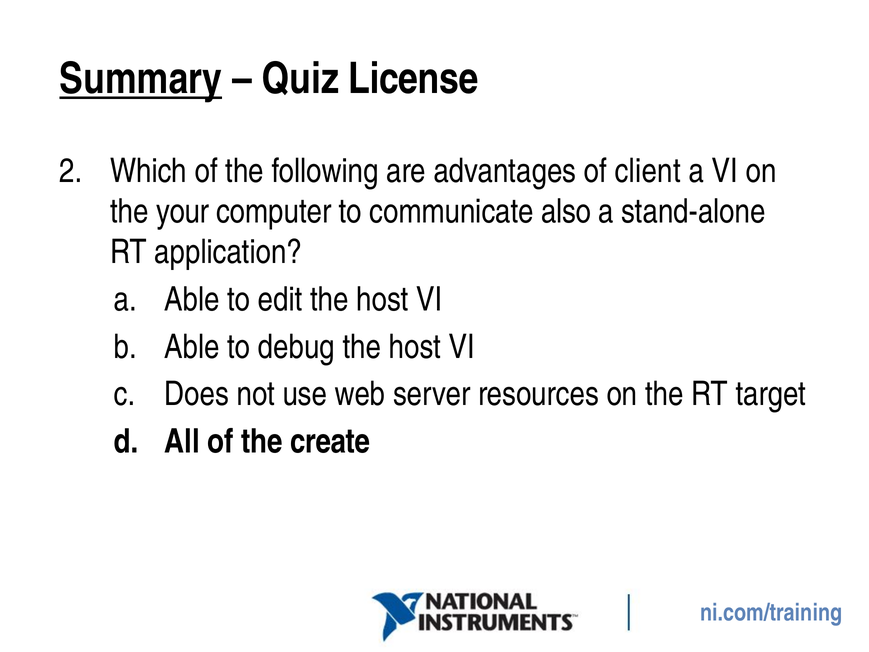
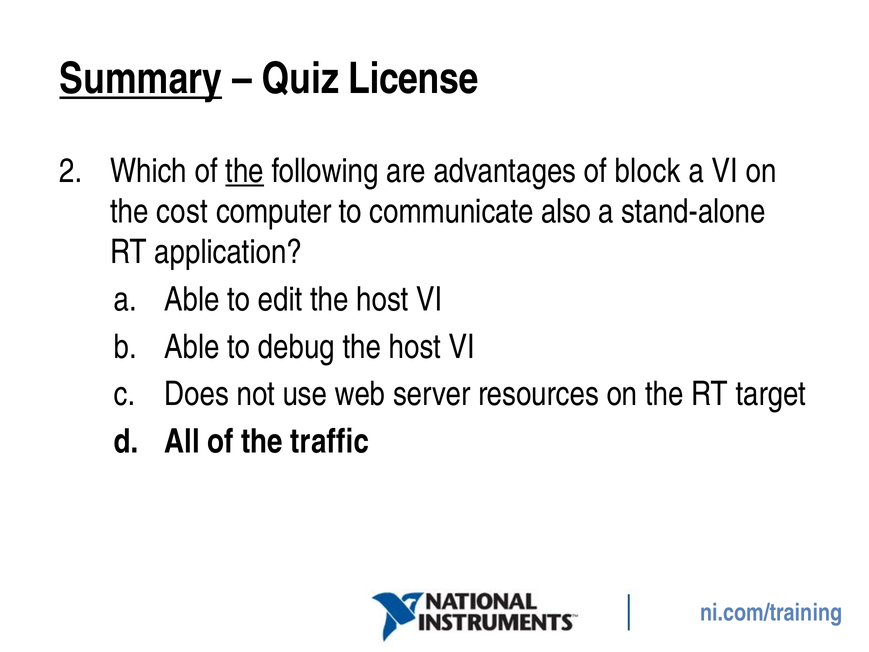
the underline: none -> present (245, 171)
client: client -> block (648, 171)
your: your -> cost (182, 212)
create: create -> traffic (330, 441)
